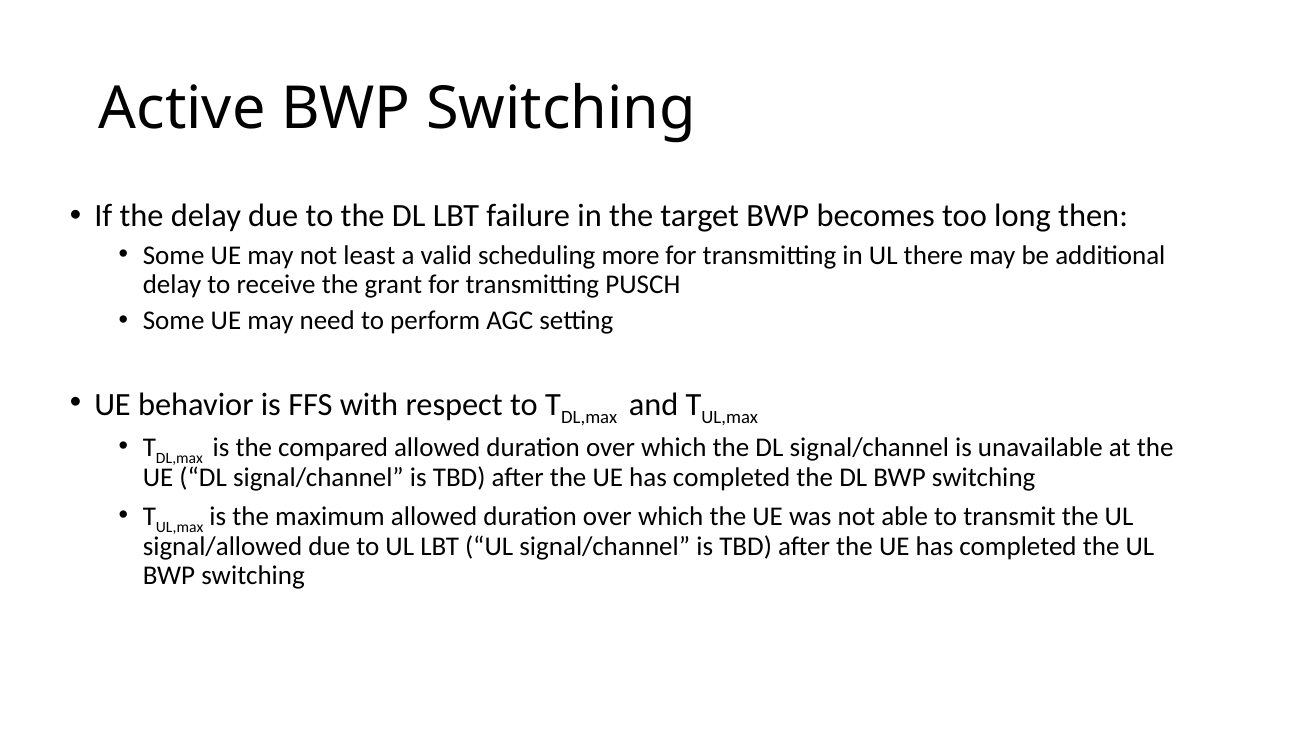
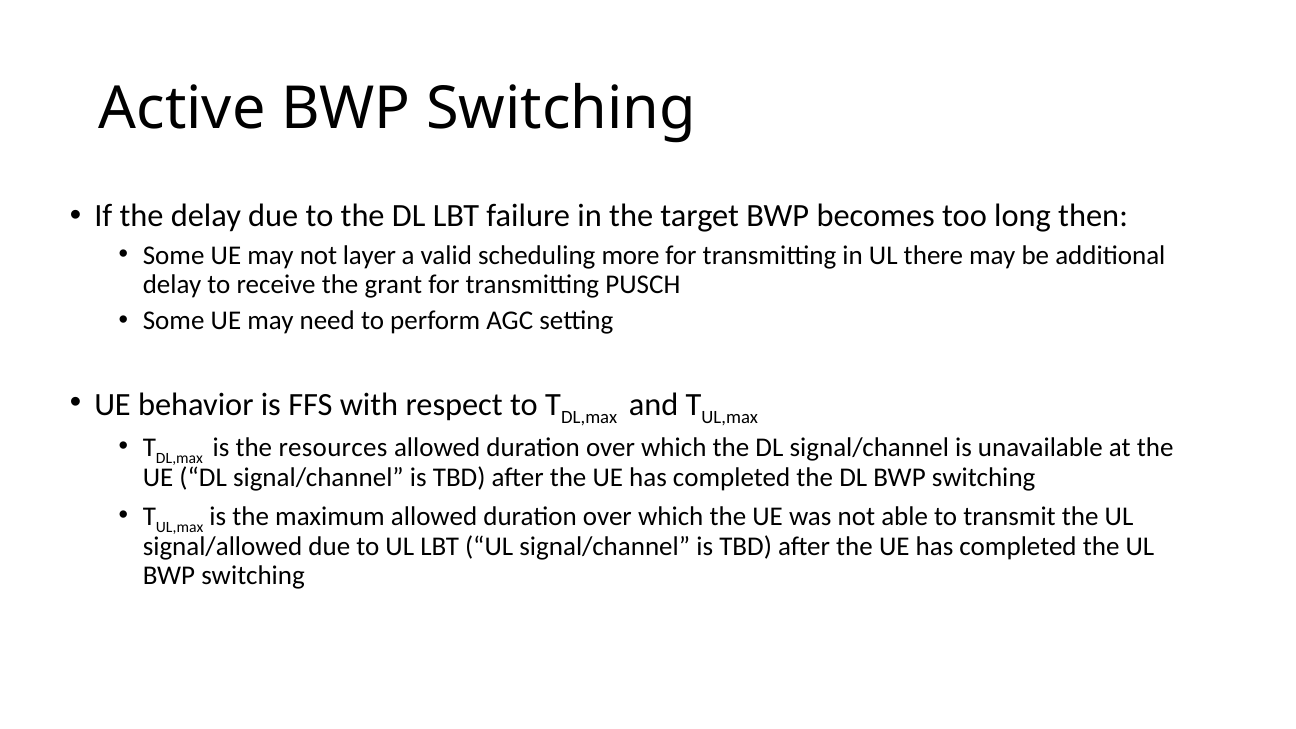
least: least -> layer (370, 255)
compared: compared -> resources (333, 448)
